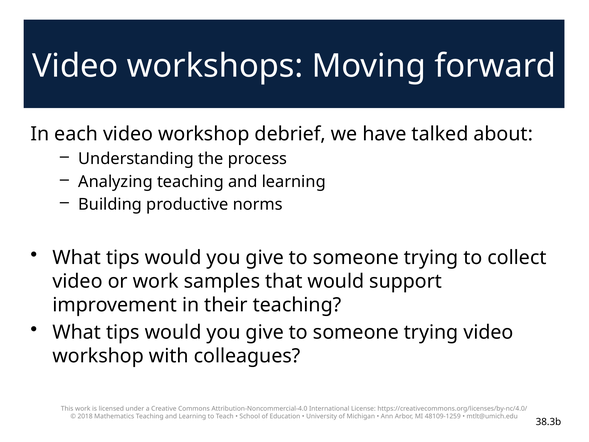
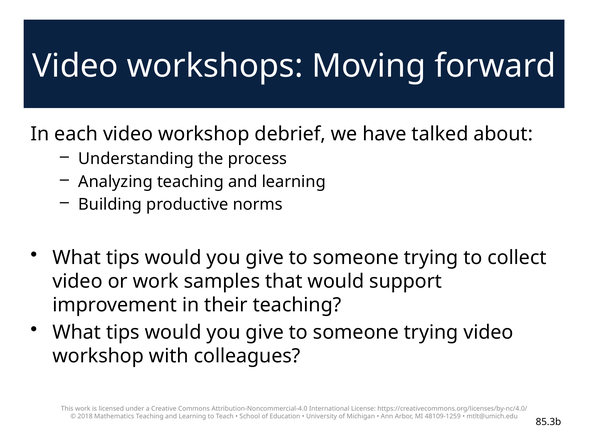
38.3b: 38.3b -> 85.3b (548, 422)
